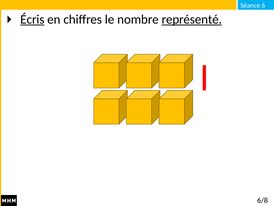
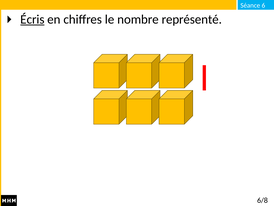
représenté underline: present -> none (192, 19)
